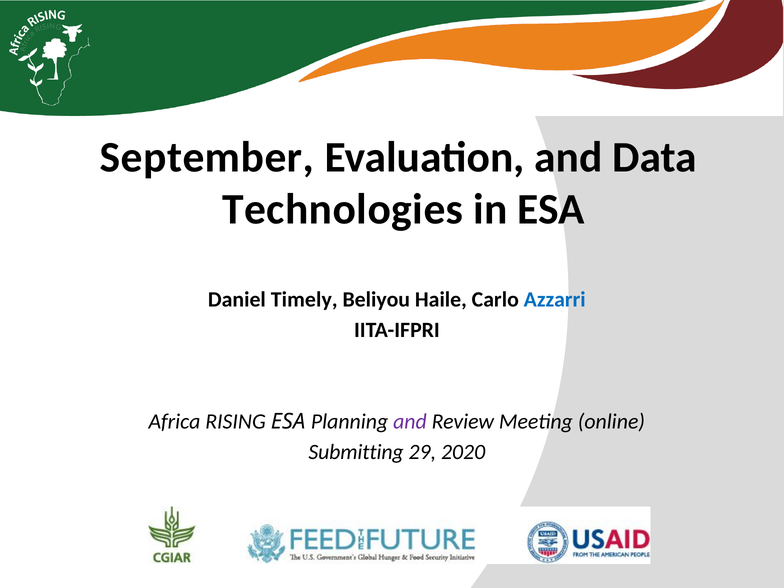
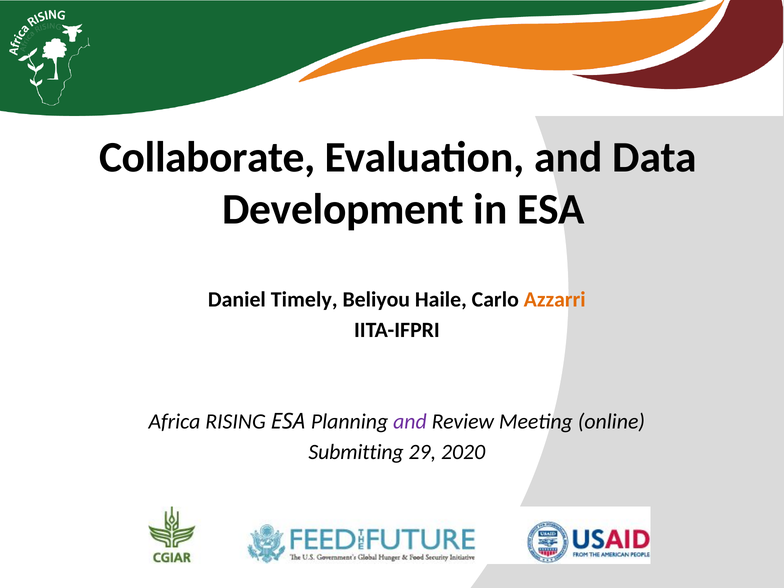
September: September -> Collaborate (207, 157)
Technologies: Technologies -> Development (343, 209)
Azzarri colour: blue -> orange (555, 299)
